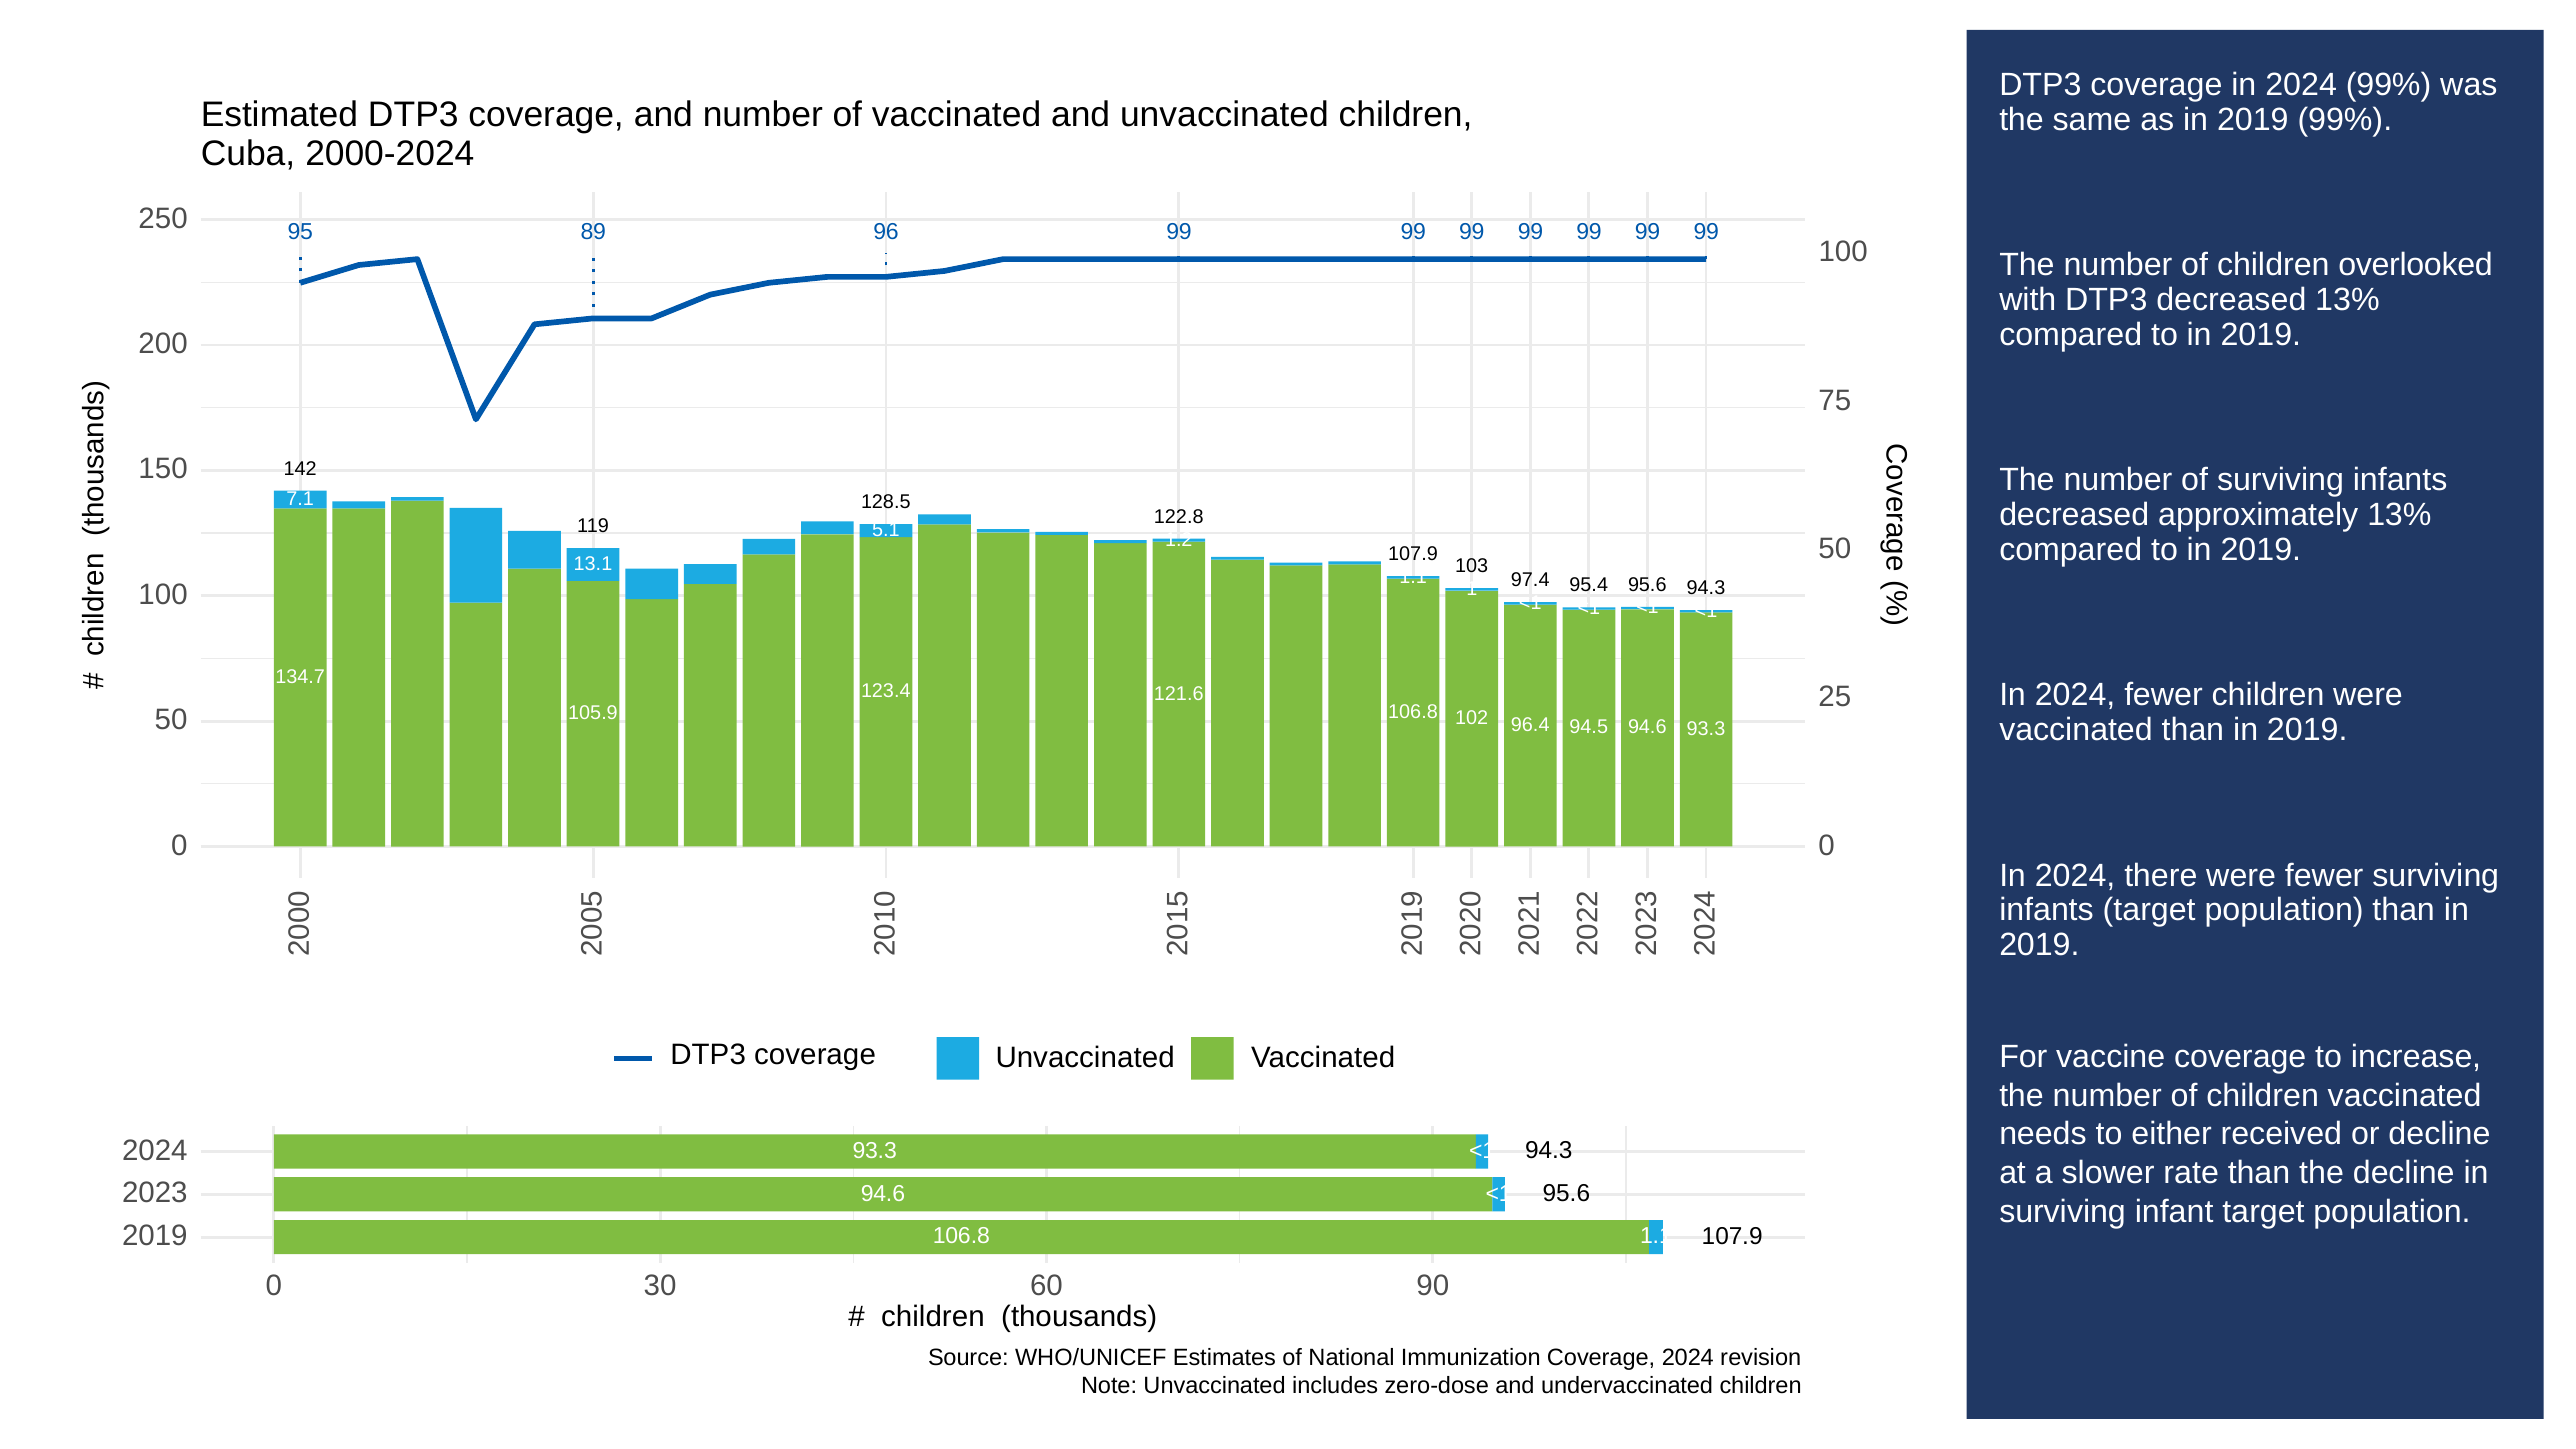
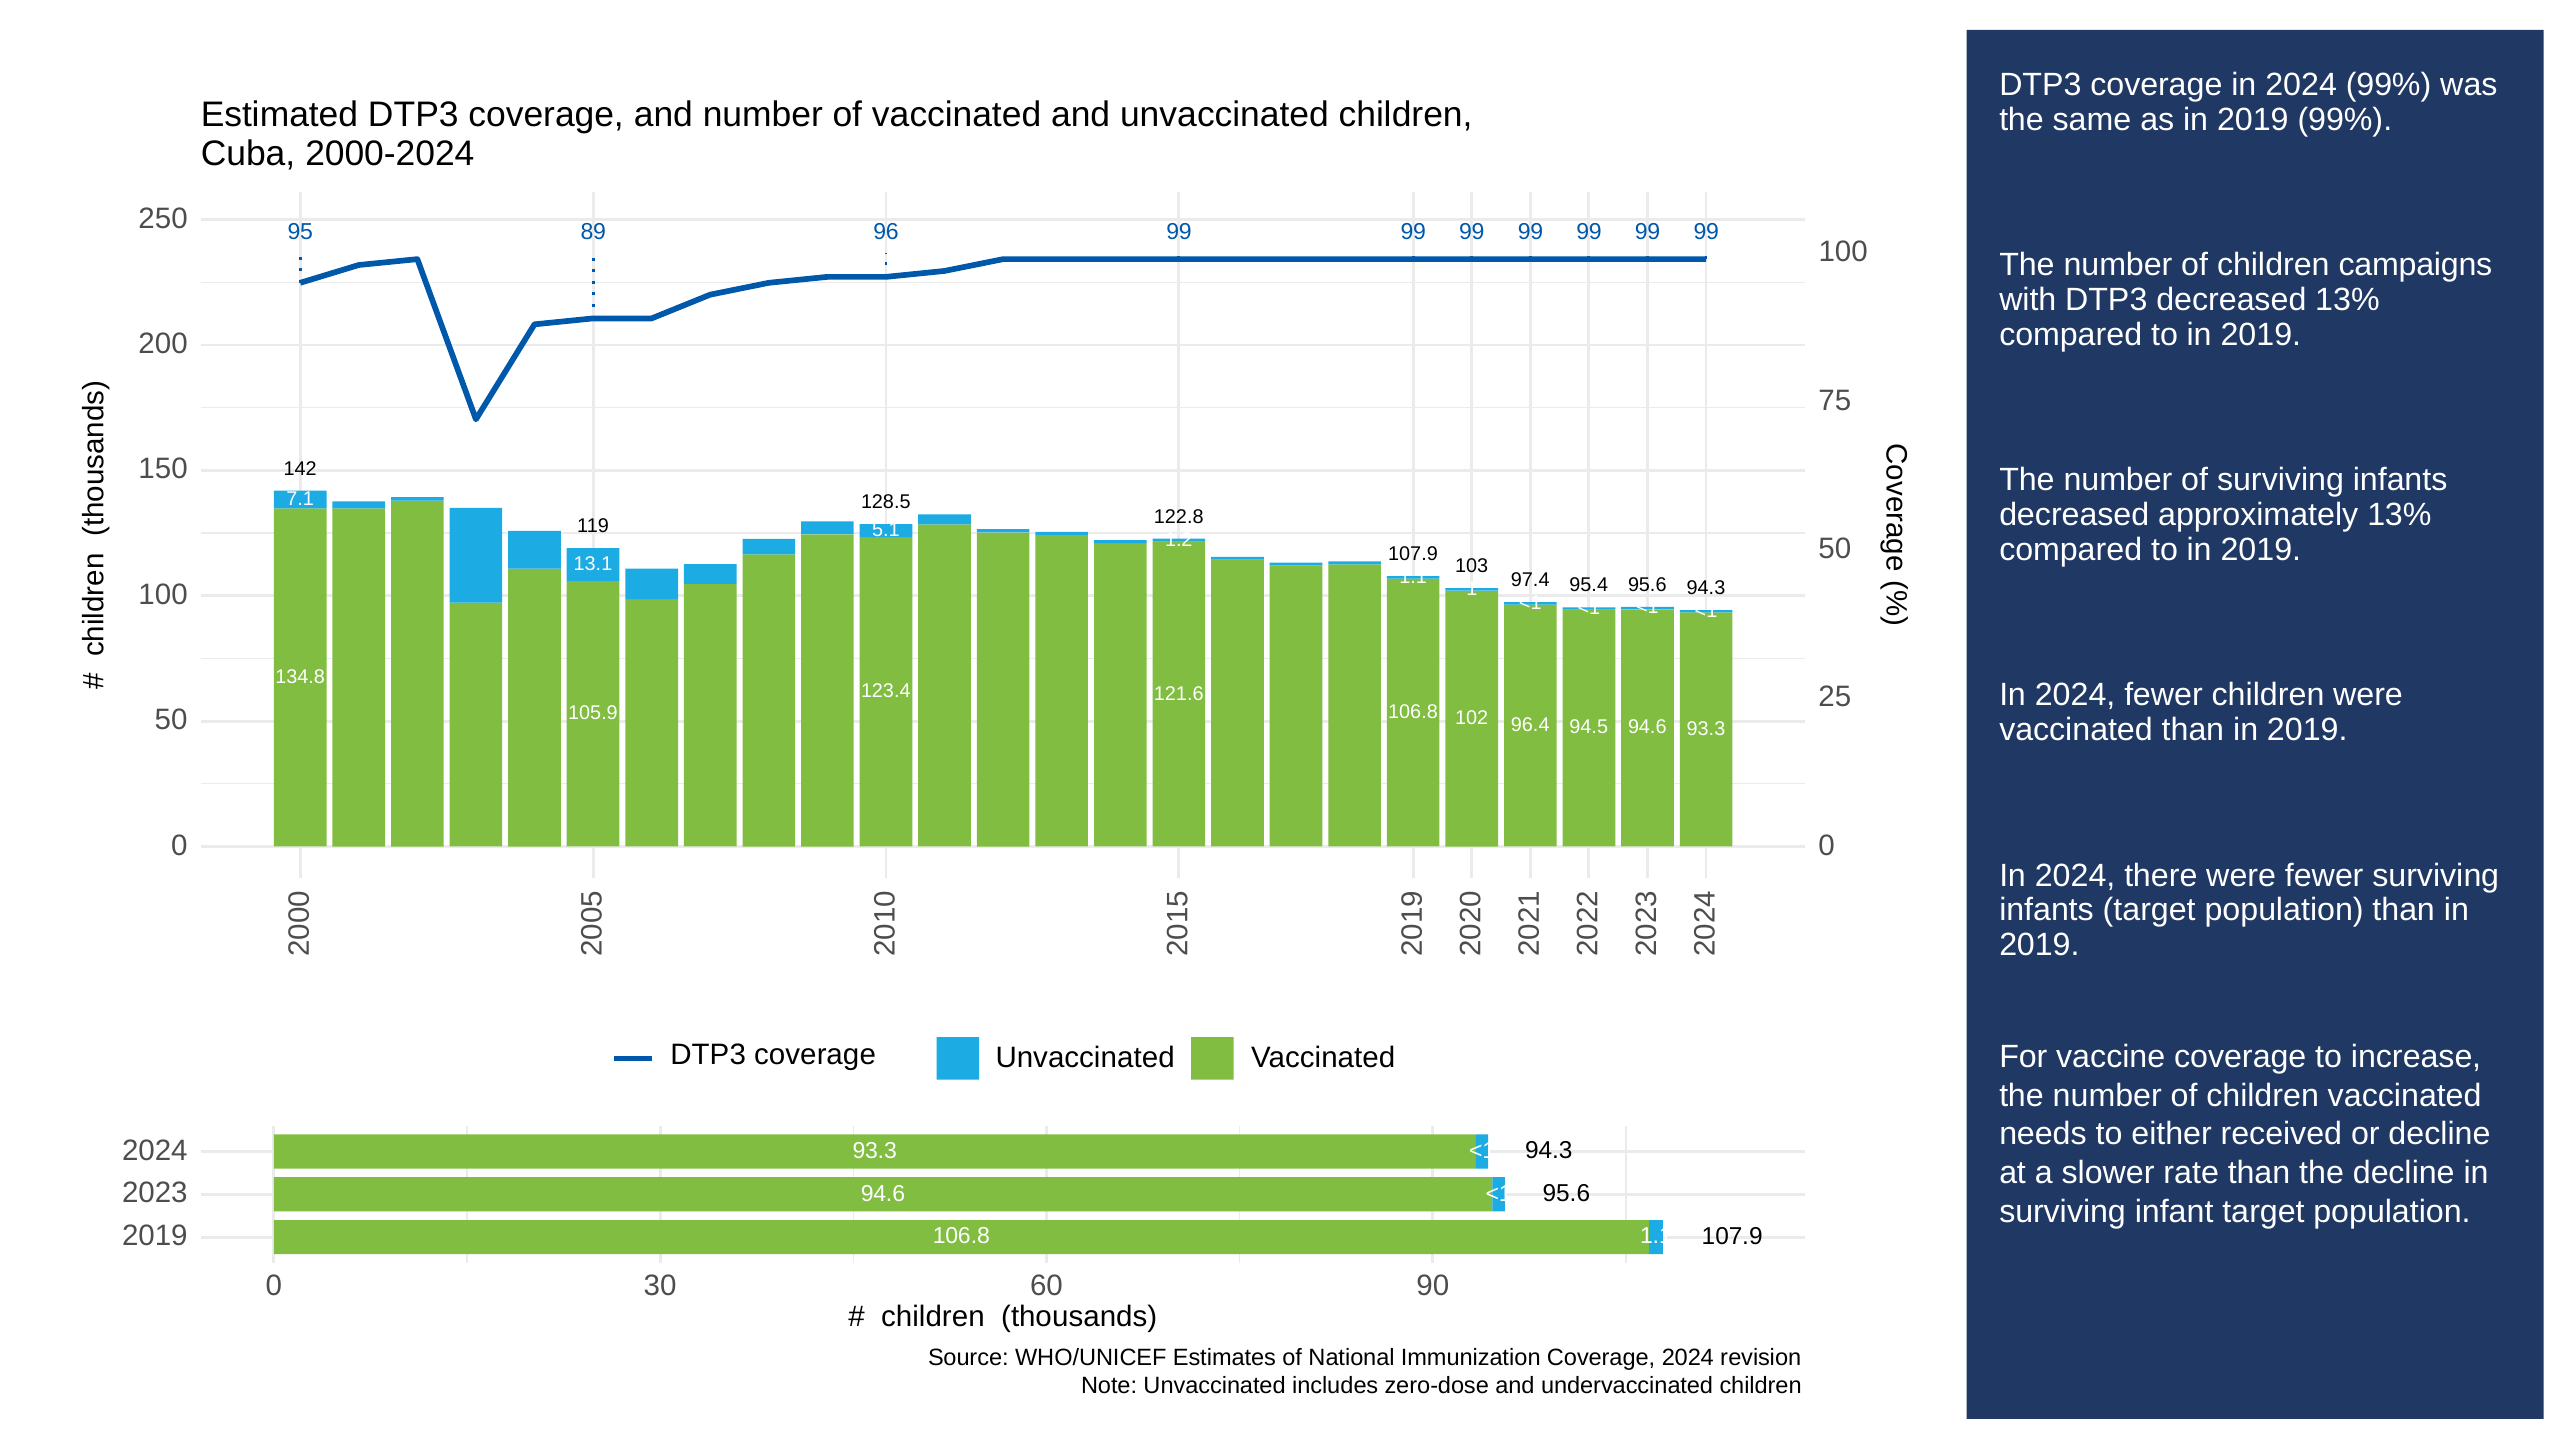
overlooked: overlooked -> campaigns (2415, 265)
134.7: 134.7 -> 134.8 (300, 677)
